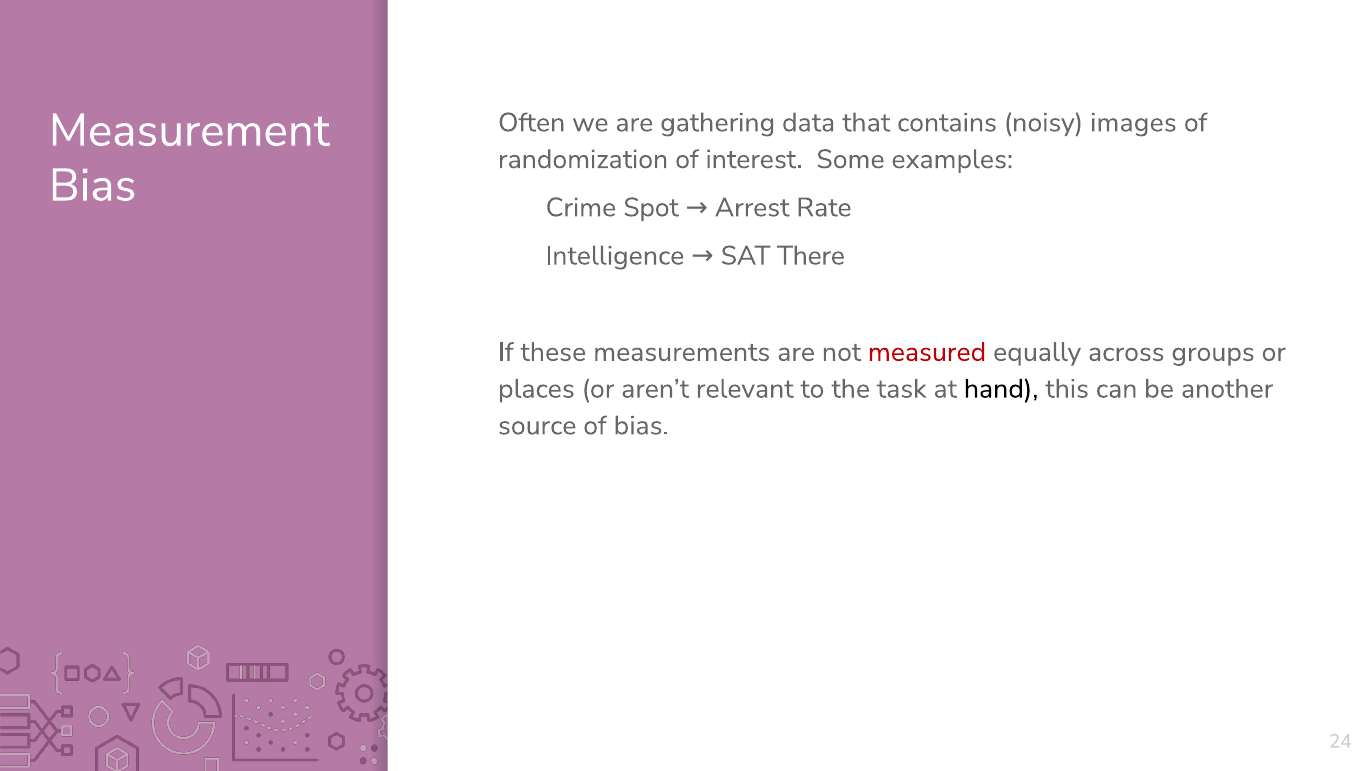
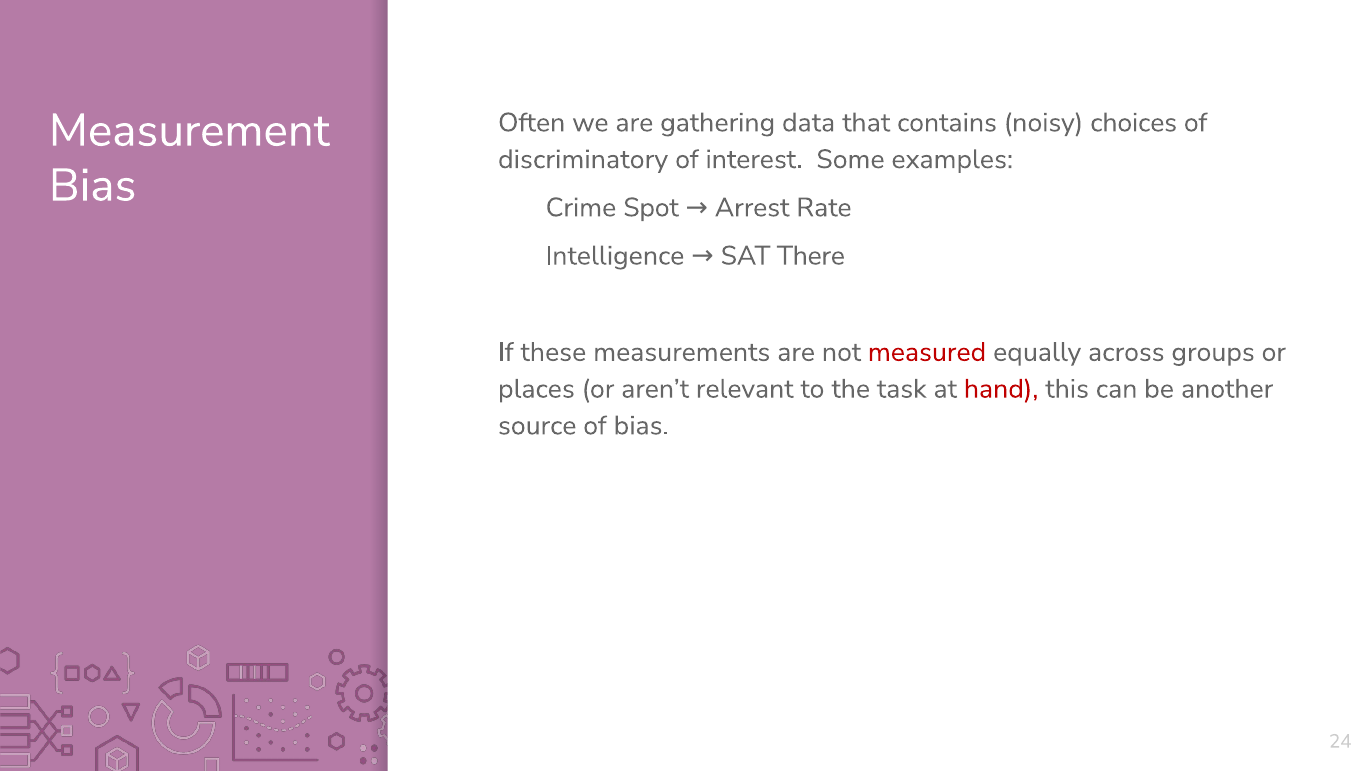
images: images -> choices (1134, 123)
randomization: randomization -> discriminatory (583, 159)
hand colour: black -> red (1001, 389)
